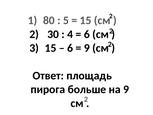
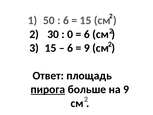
80: 80 -> 50 (49, 20)
5: 5 -> 6 (66, 20)
4: 4 -> 0 (70, 34)
пирога underline: none -> present (48, 89)
